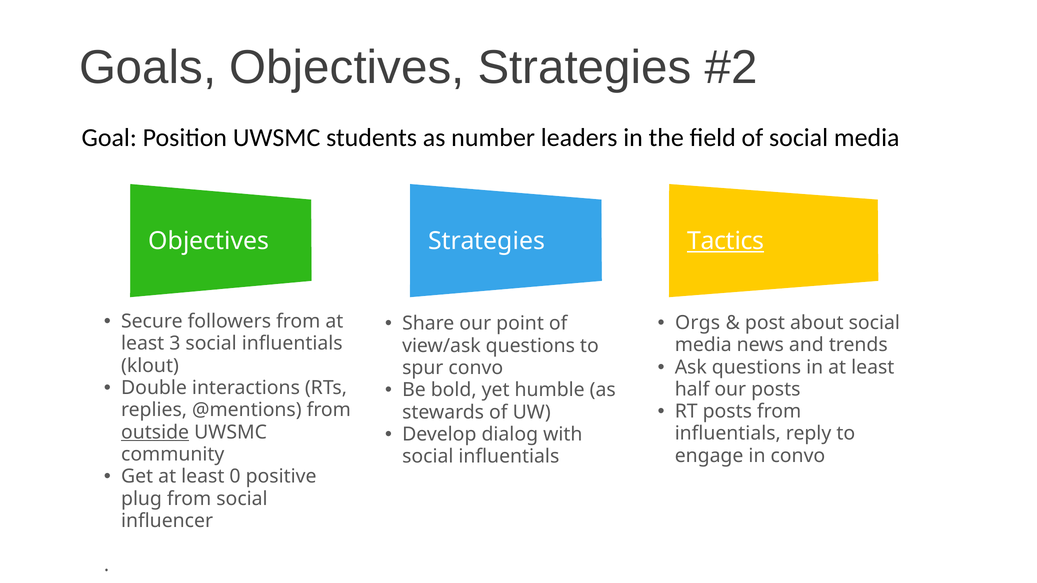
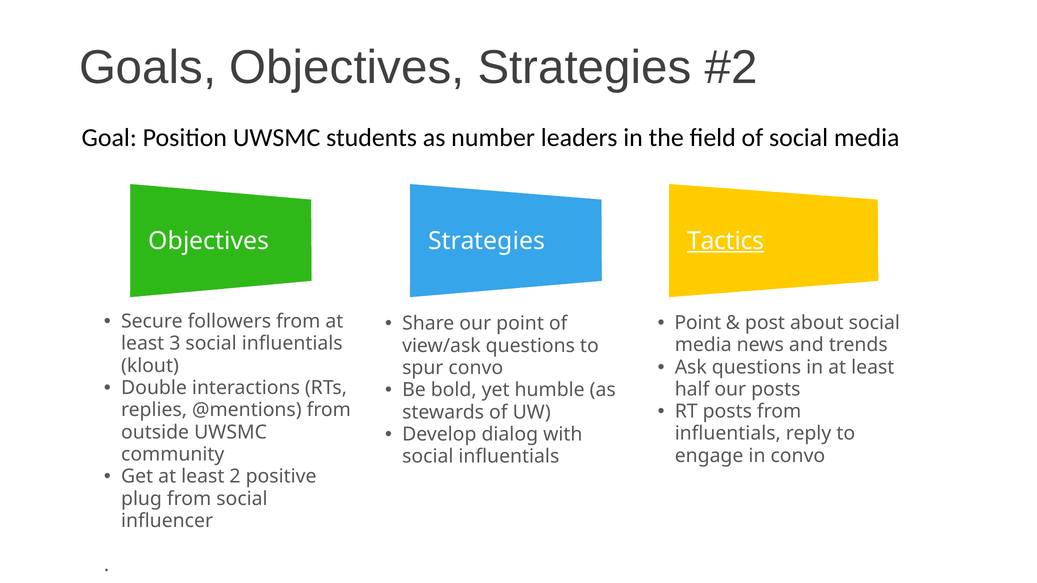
Orgs: Orgs -> Point (698, 323)
outside underline: present -> none (155, 432)
least 0: 0 -> 2 (235, 477)
